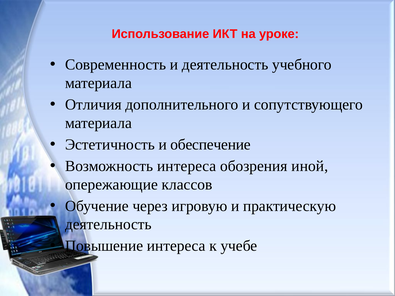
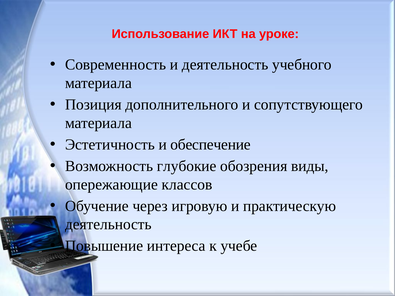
Отличия: Отличия -> Позиция (93, 105)
Возможность интереса: интереса -> глубокие (187, 166)
иной: иной -> виды (310, 166)
